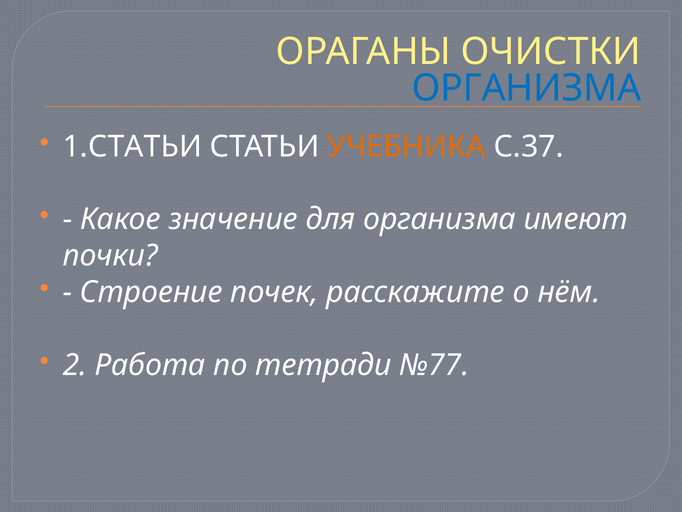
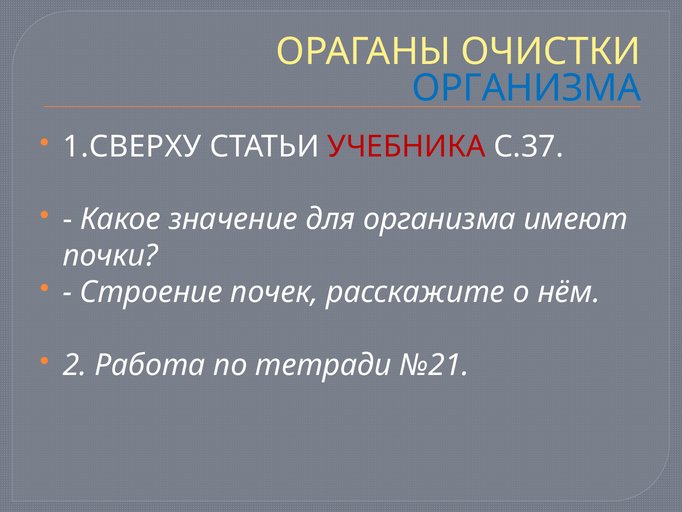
1.СТАТЬИ: 1.СТАТЬИ -> 1.СВЕРХУ (132, 146)
УЧЕБНИКА colour: orange -> red (406, 146)
№77: №77 -> №21 (434, 365)
